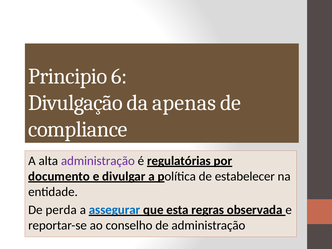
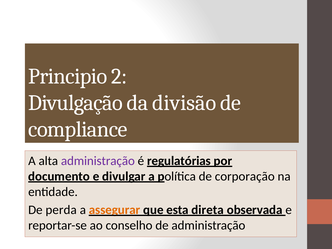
6: 6 -> 2 (119, 76)
apenas: apenas -> divisão (184, 103)
estabelecer: estabelecer -> corporação (245, 176)
assegurar colour: blue -> orange (115, 210)
regras: regras -> direta (208, 210)
